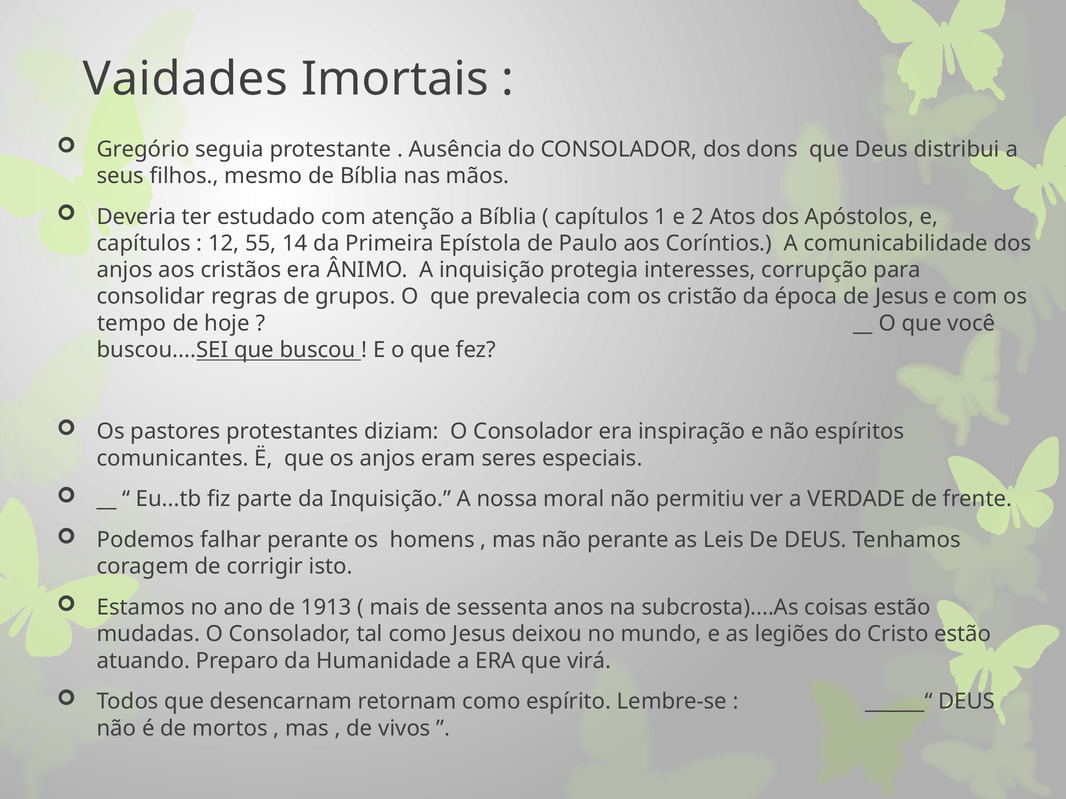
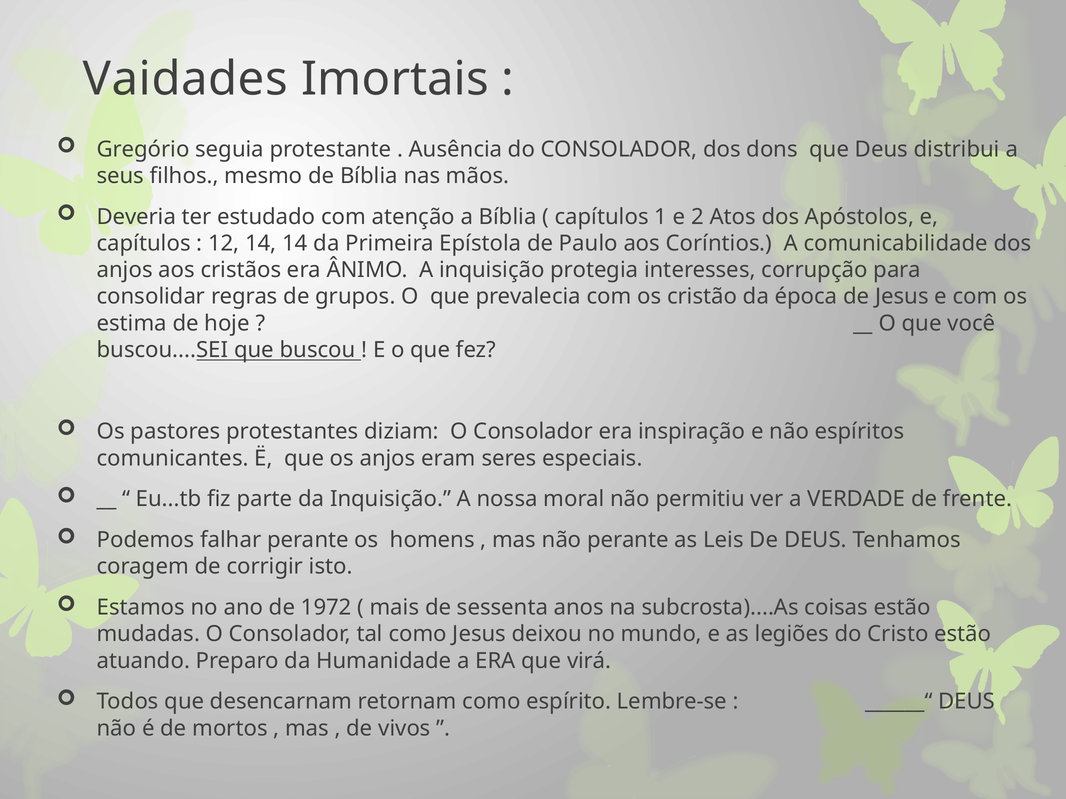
12 55: 55 -> 14 (261, 244)
tempo: tempo -> estima (132, 324)
1913: 1913 -> 1972 (326, 608)
